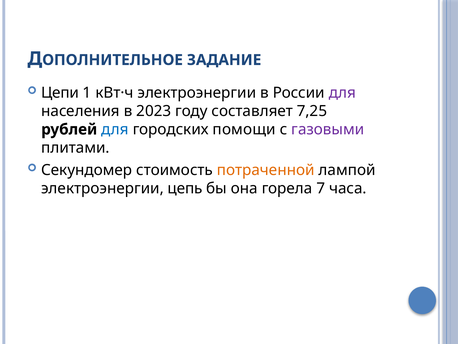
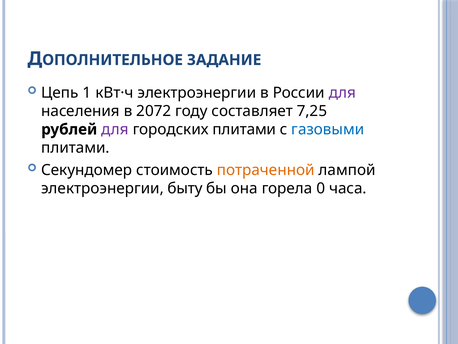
Цепи: Цепи -> Цепь (60, 93)
2023: 2023 -> 2072 (154, 111)
для colour: blue -> purple (115, 129)
городских помощи: помощи -> плитами (244, 129)
газовыми colour: purple -> blue (328, 129)
цепь: цепь -> быту (185, 188)
7: 7 -> 0 (321, 188)
